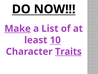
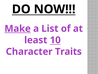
Traits underline: present -> none (68, 51)
